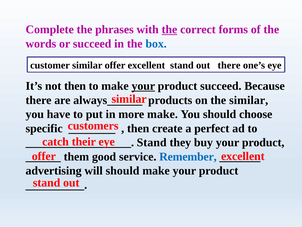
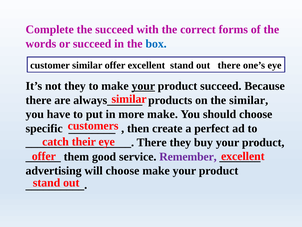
the phrases: phrases -> succeed (114, 29)
the underline: present -> none (169, 29)
not then: then -> they (75, 86)
Stand: Stand -> There (152, 142)
Remember colour: blue -> purple (188, 156)
will should: should -> choose (123, 170)
